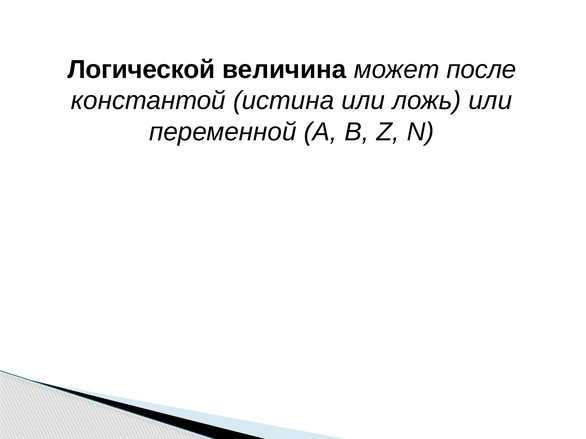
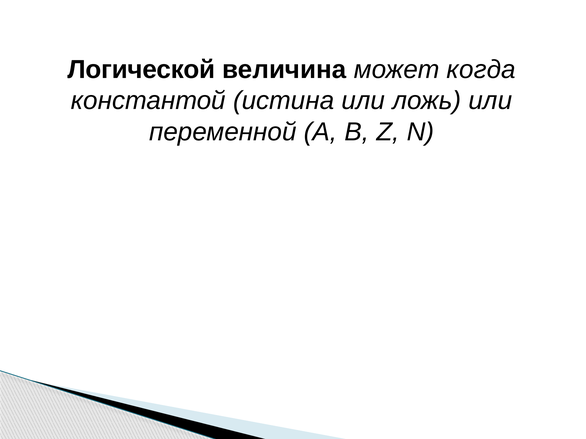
после: после -> когда (481, 70)
